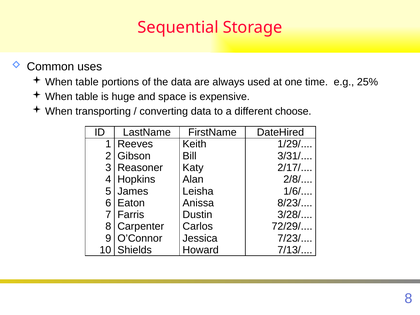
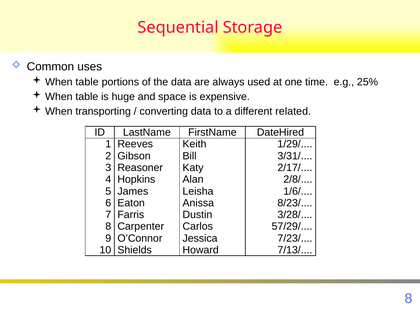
choose: choose -> related (293, 111)
72/29/: 72/29/ -> 57/29/ (292, 226)
